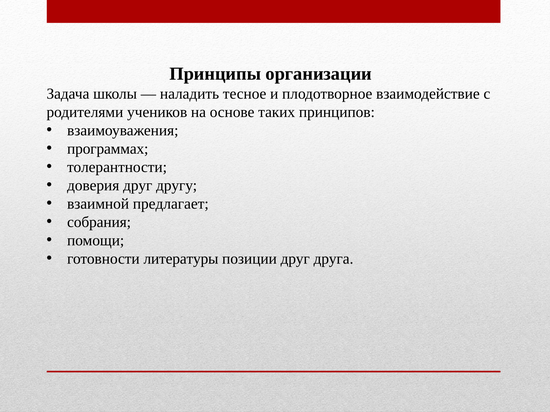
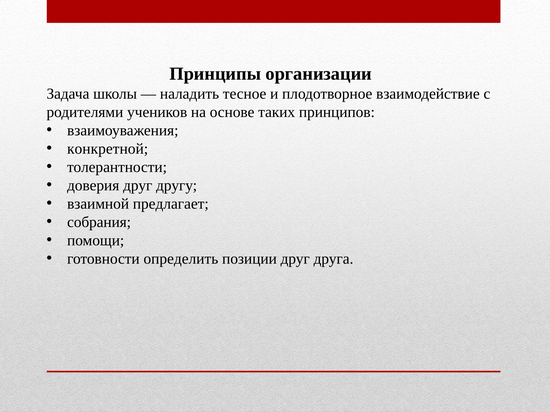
программах: программах -> конкретной (108, 149)
литературы: литературы -> определить (181, 259)
